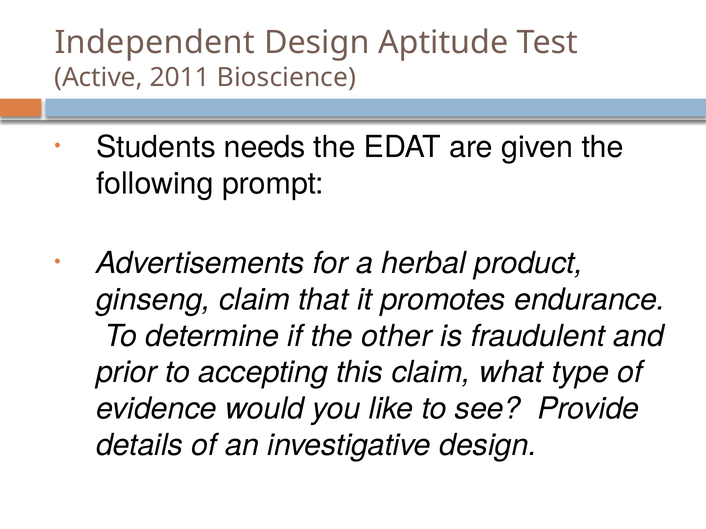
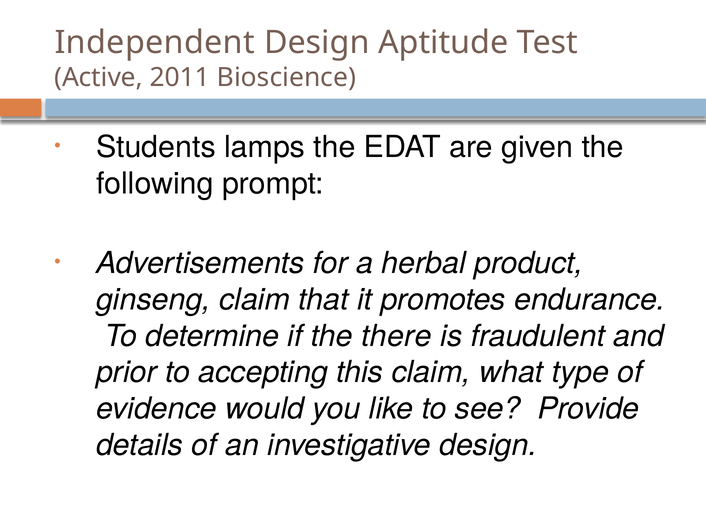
needs: needs -> lamps (265, 147)
other: other -> there (396, 336)
